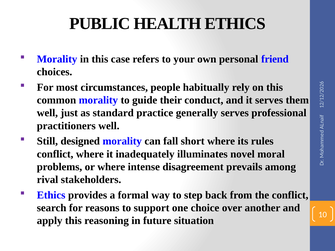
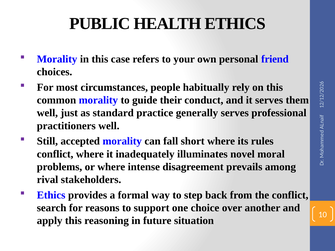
designed: designed -> accepted (80, 141)
